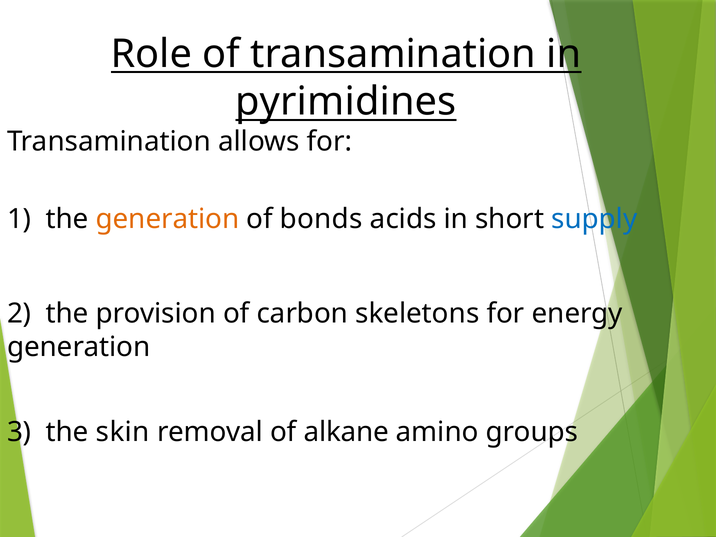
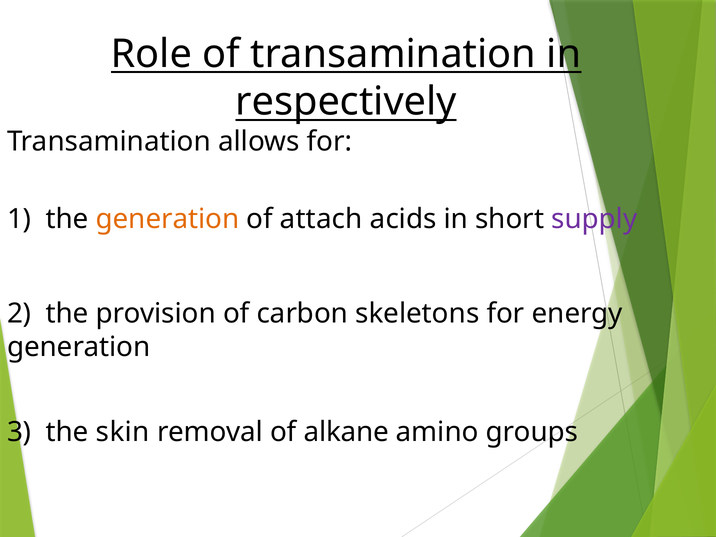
pyrimidines: pyrimidines -> respectively (346, 102)
bonds: bonds -> attach (321, 219)
supply colour: blue -> purple (594, 219)
